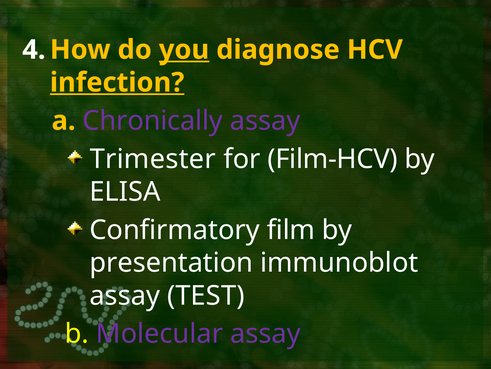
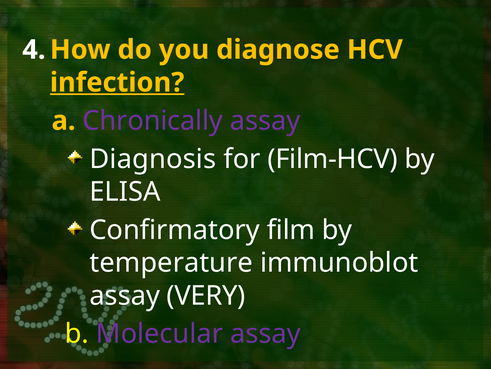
you underline: present -> none (184, 50)
Trimester: Trimester -> Diagnosis (153, 159)
presentation: presentation -> temperature (171, 262)
TEST: TEST -> VERY (206, 295)
